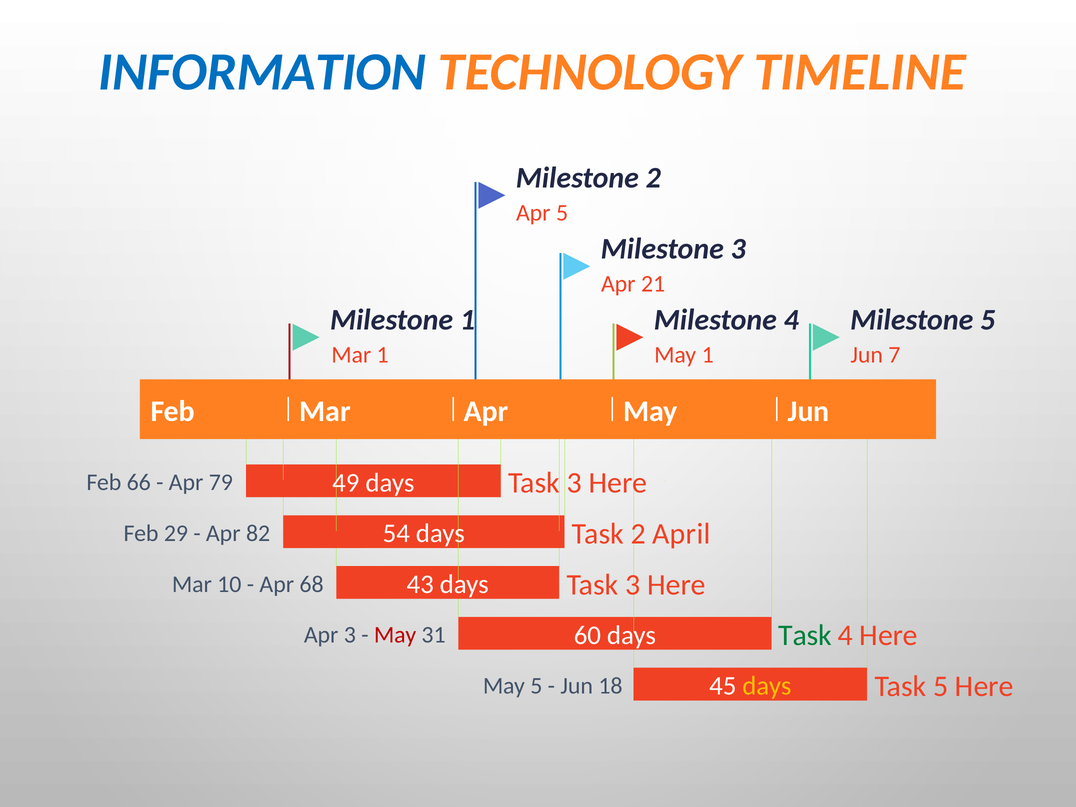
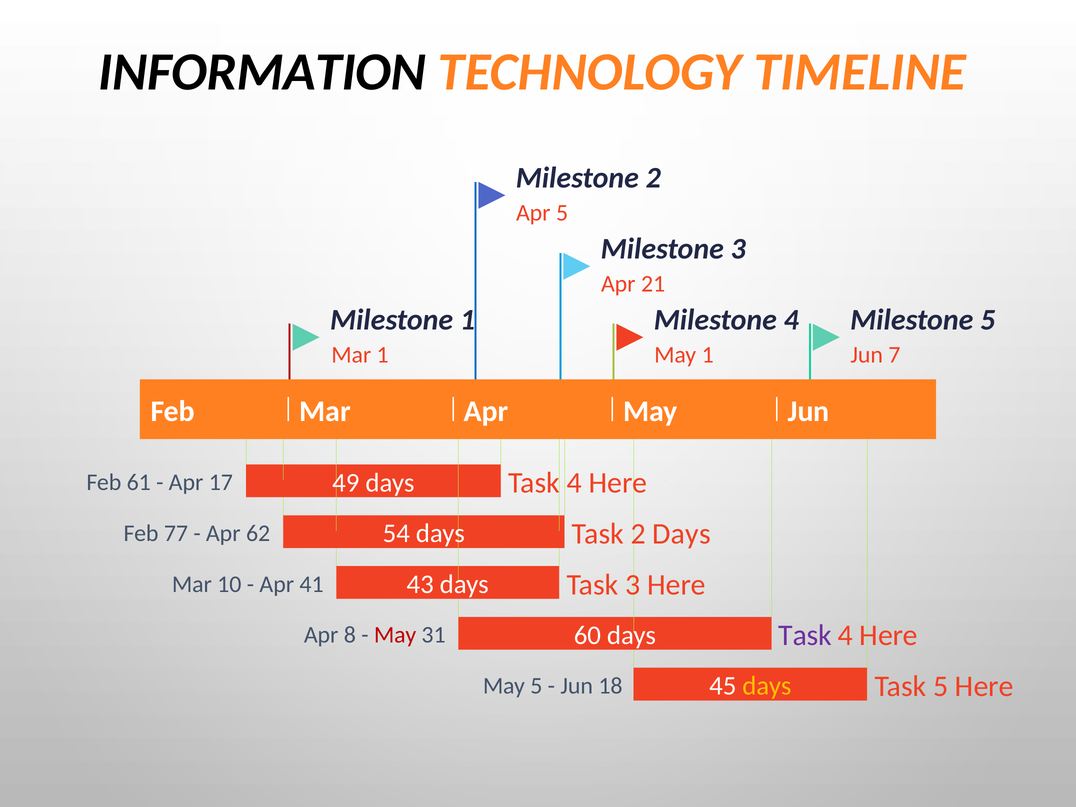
INFORMATION colour: blue -> black (262, 72)
66: 66 -> 61 (139, 483)
79: 79 -> 17 (221, 483)
3: 3 -> 4 (574, 483)
29: 29 -> 77 (176, 533)
82: 82 -> 62 (258, 533)
2 April: April -> Days (682, 534)
68: 68 -> 41 (311, 584)
Apr 3: 3 -> 8 (350, 635)
Task colour: green -> purple (805, 635)
